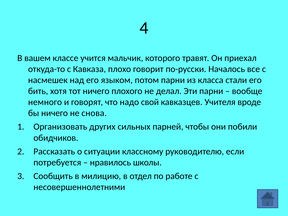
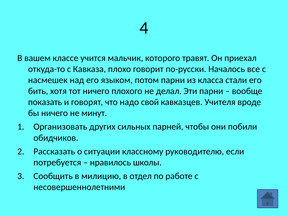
немного: немного -> показать (45, 102)
снова: снова -> минут (94, 113)
